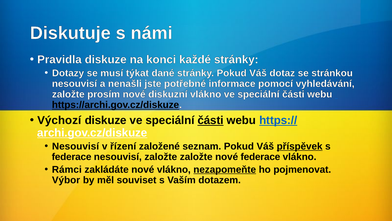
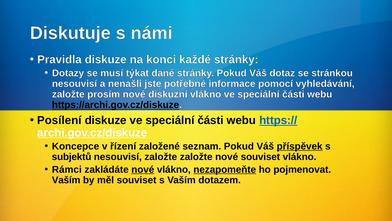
Výchozí: Výchozí -> Posílení (59, 120)
části underline: present -> none (211, 120)
Nesouvisí: Nesouvisí -> Koncepce (76, 146)
federace: federace -> subjektů (72, 157)
nové federace: federace -> souviset (260, 157)
nové underline: none -> present (143, 169)
Výbor: Výbor -> Vaším (66, 180)
